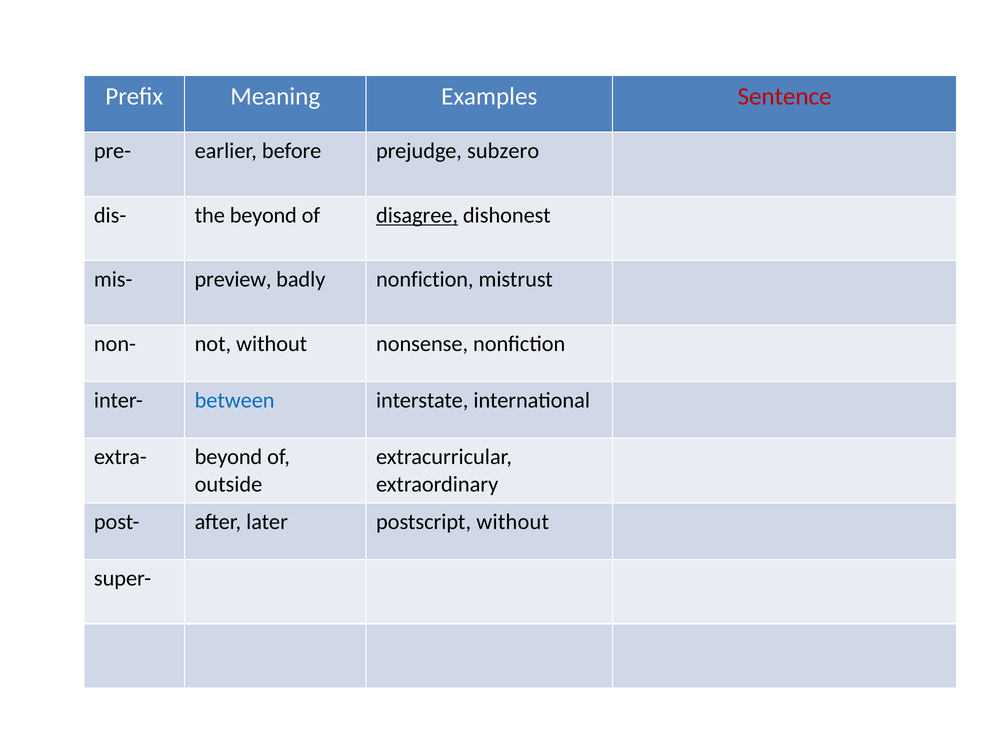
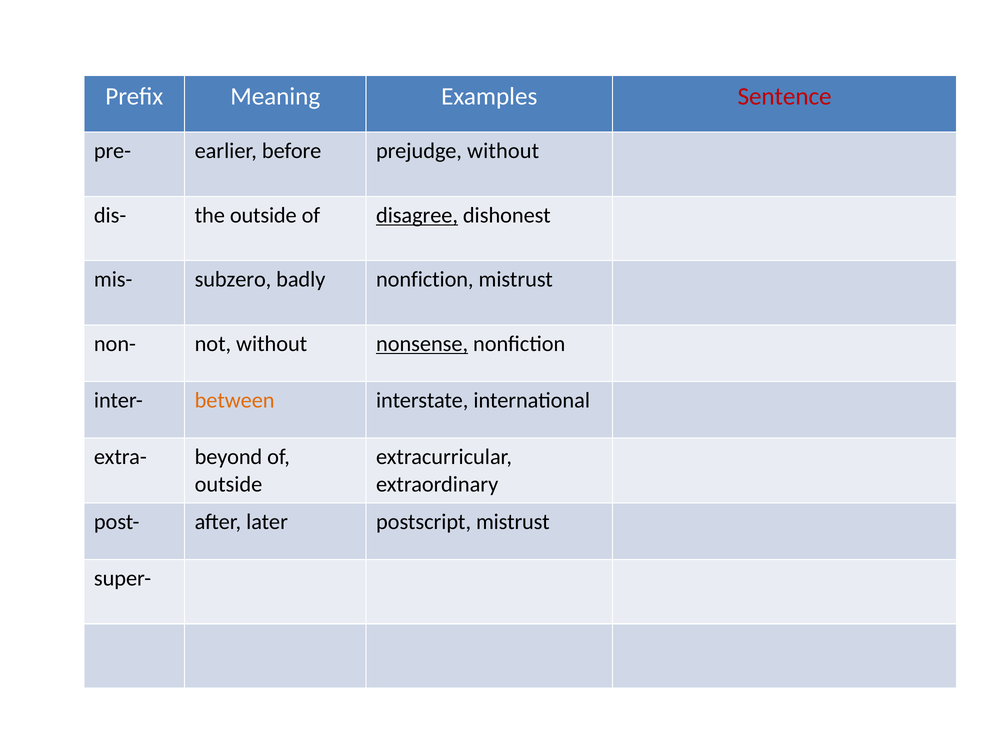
prejudge subzero: subzero -> without (503, 151)
the beyond: beyond -> outside (263, 215)
preview: preview -> subzero (233, 280)
nonsense underline: none -> present (422, 344)
between colour: blue -> orange (235, 401)
postscript without: without -> mistrust (513, 522)
